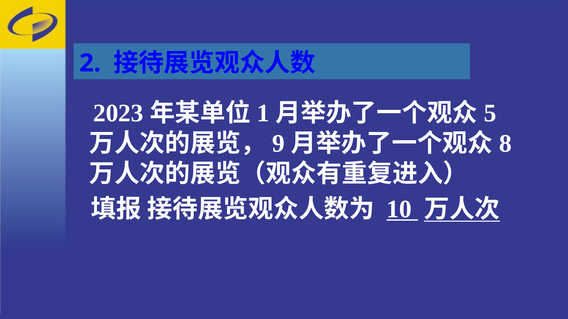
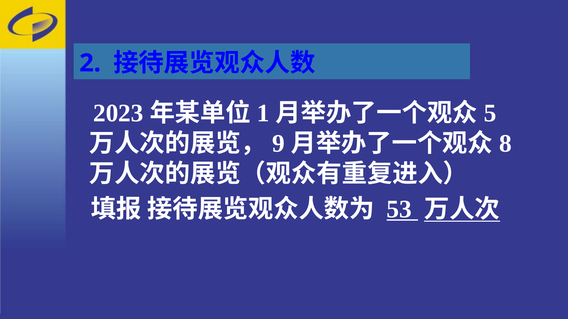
10: 10 -> 53 (399, 209)
